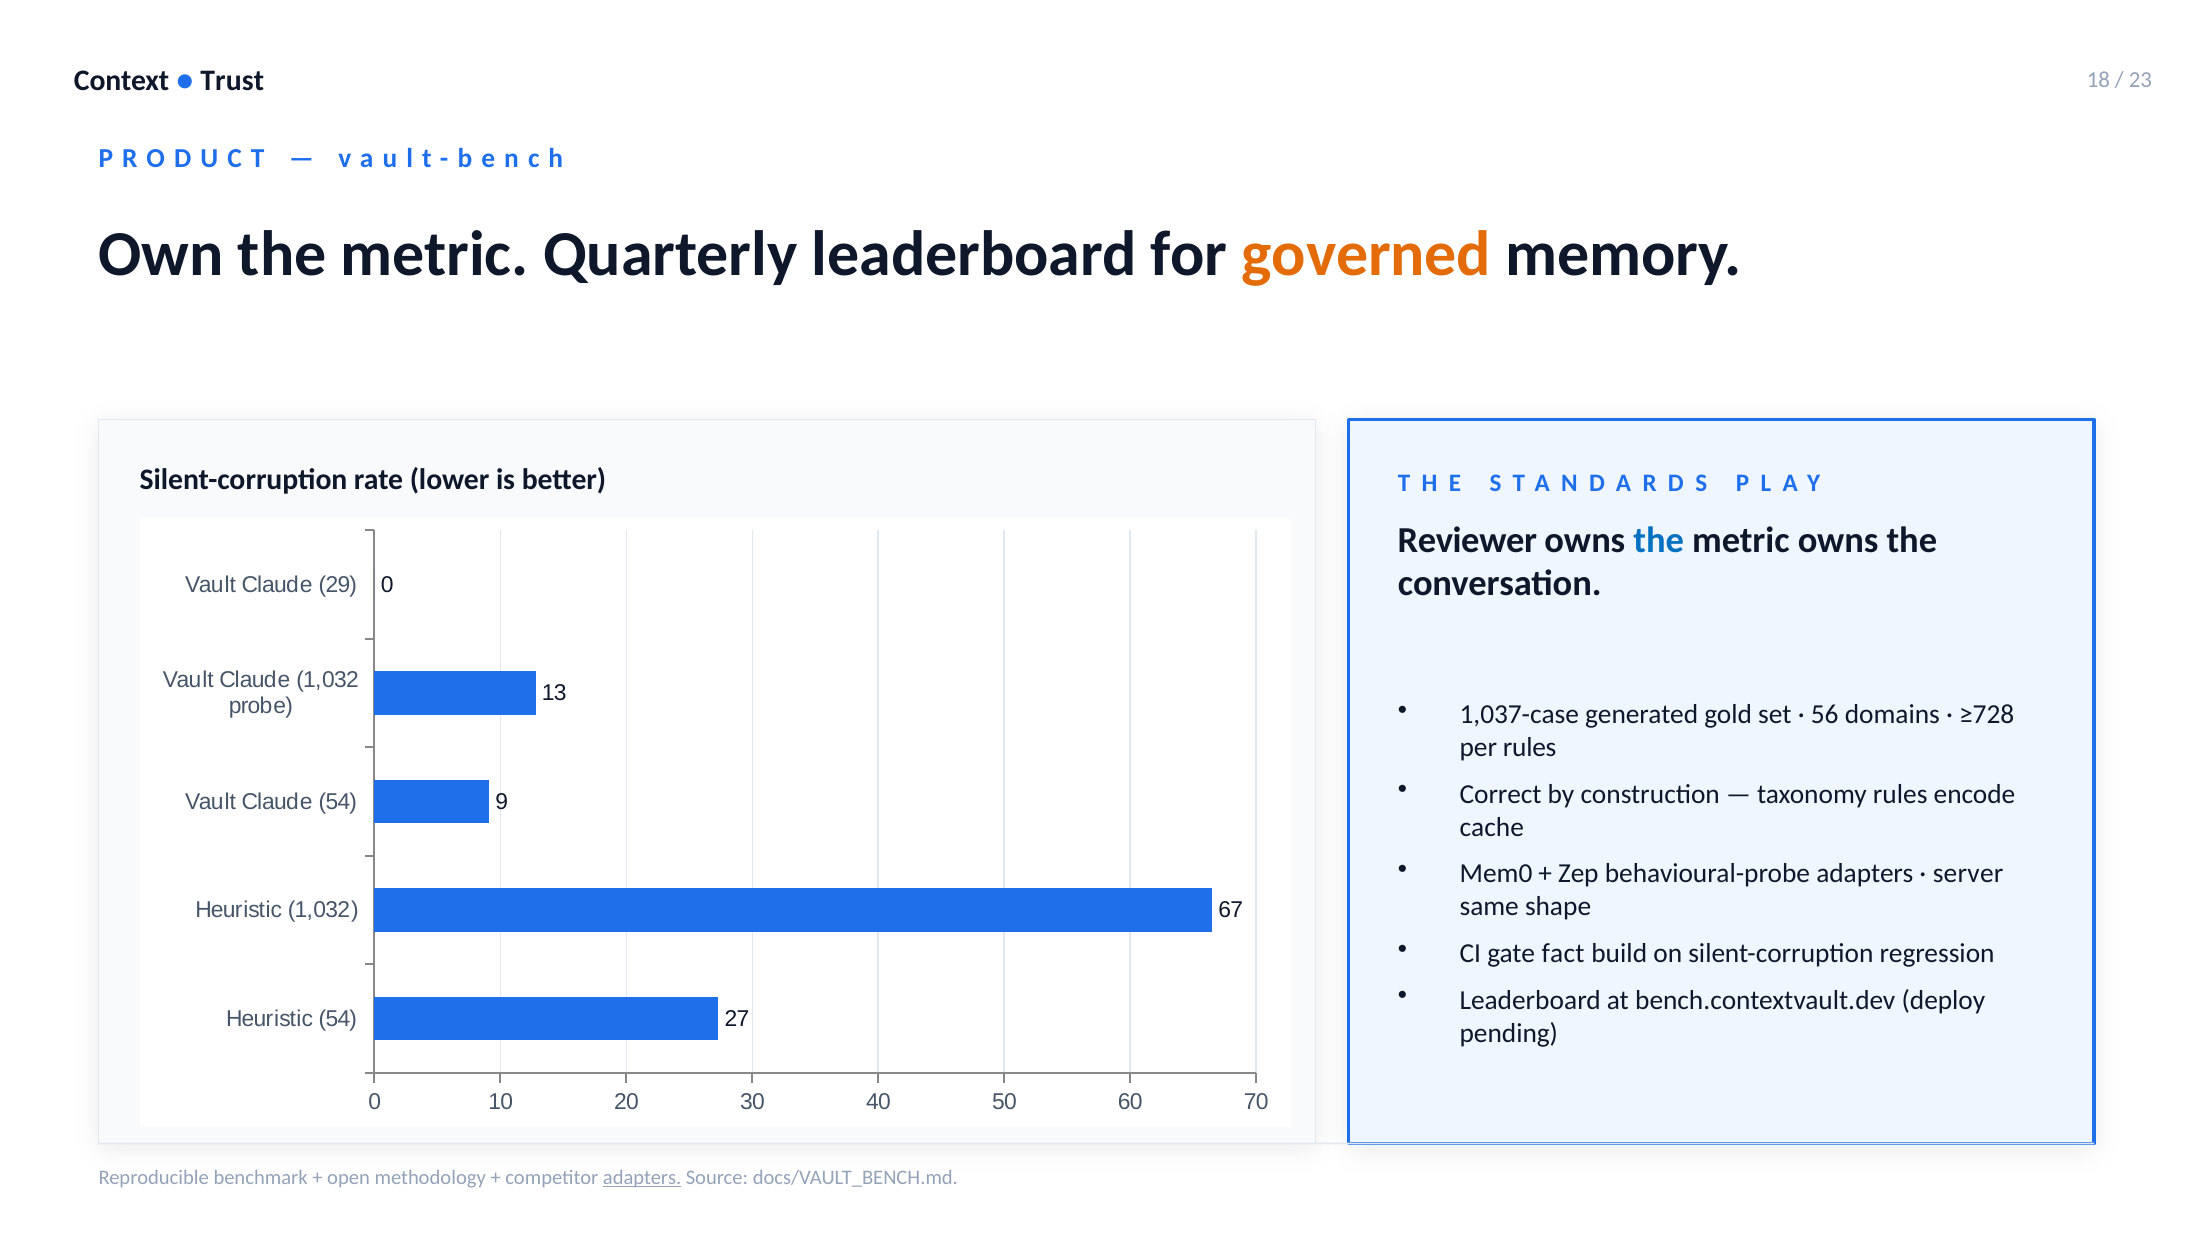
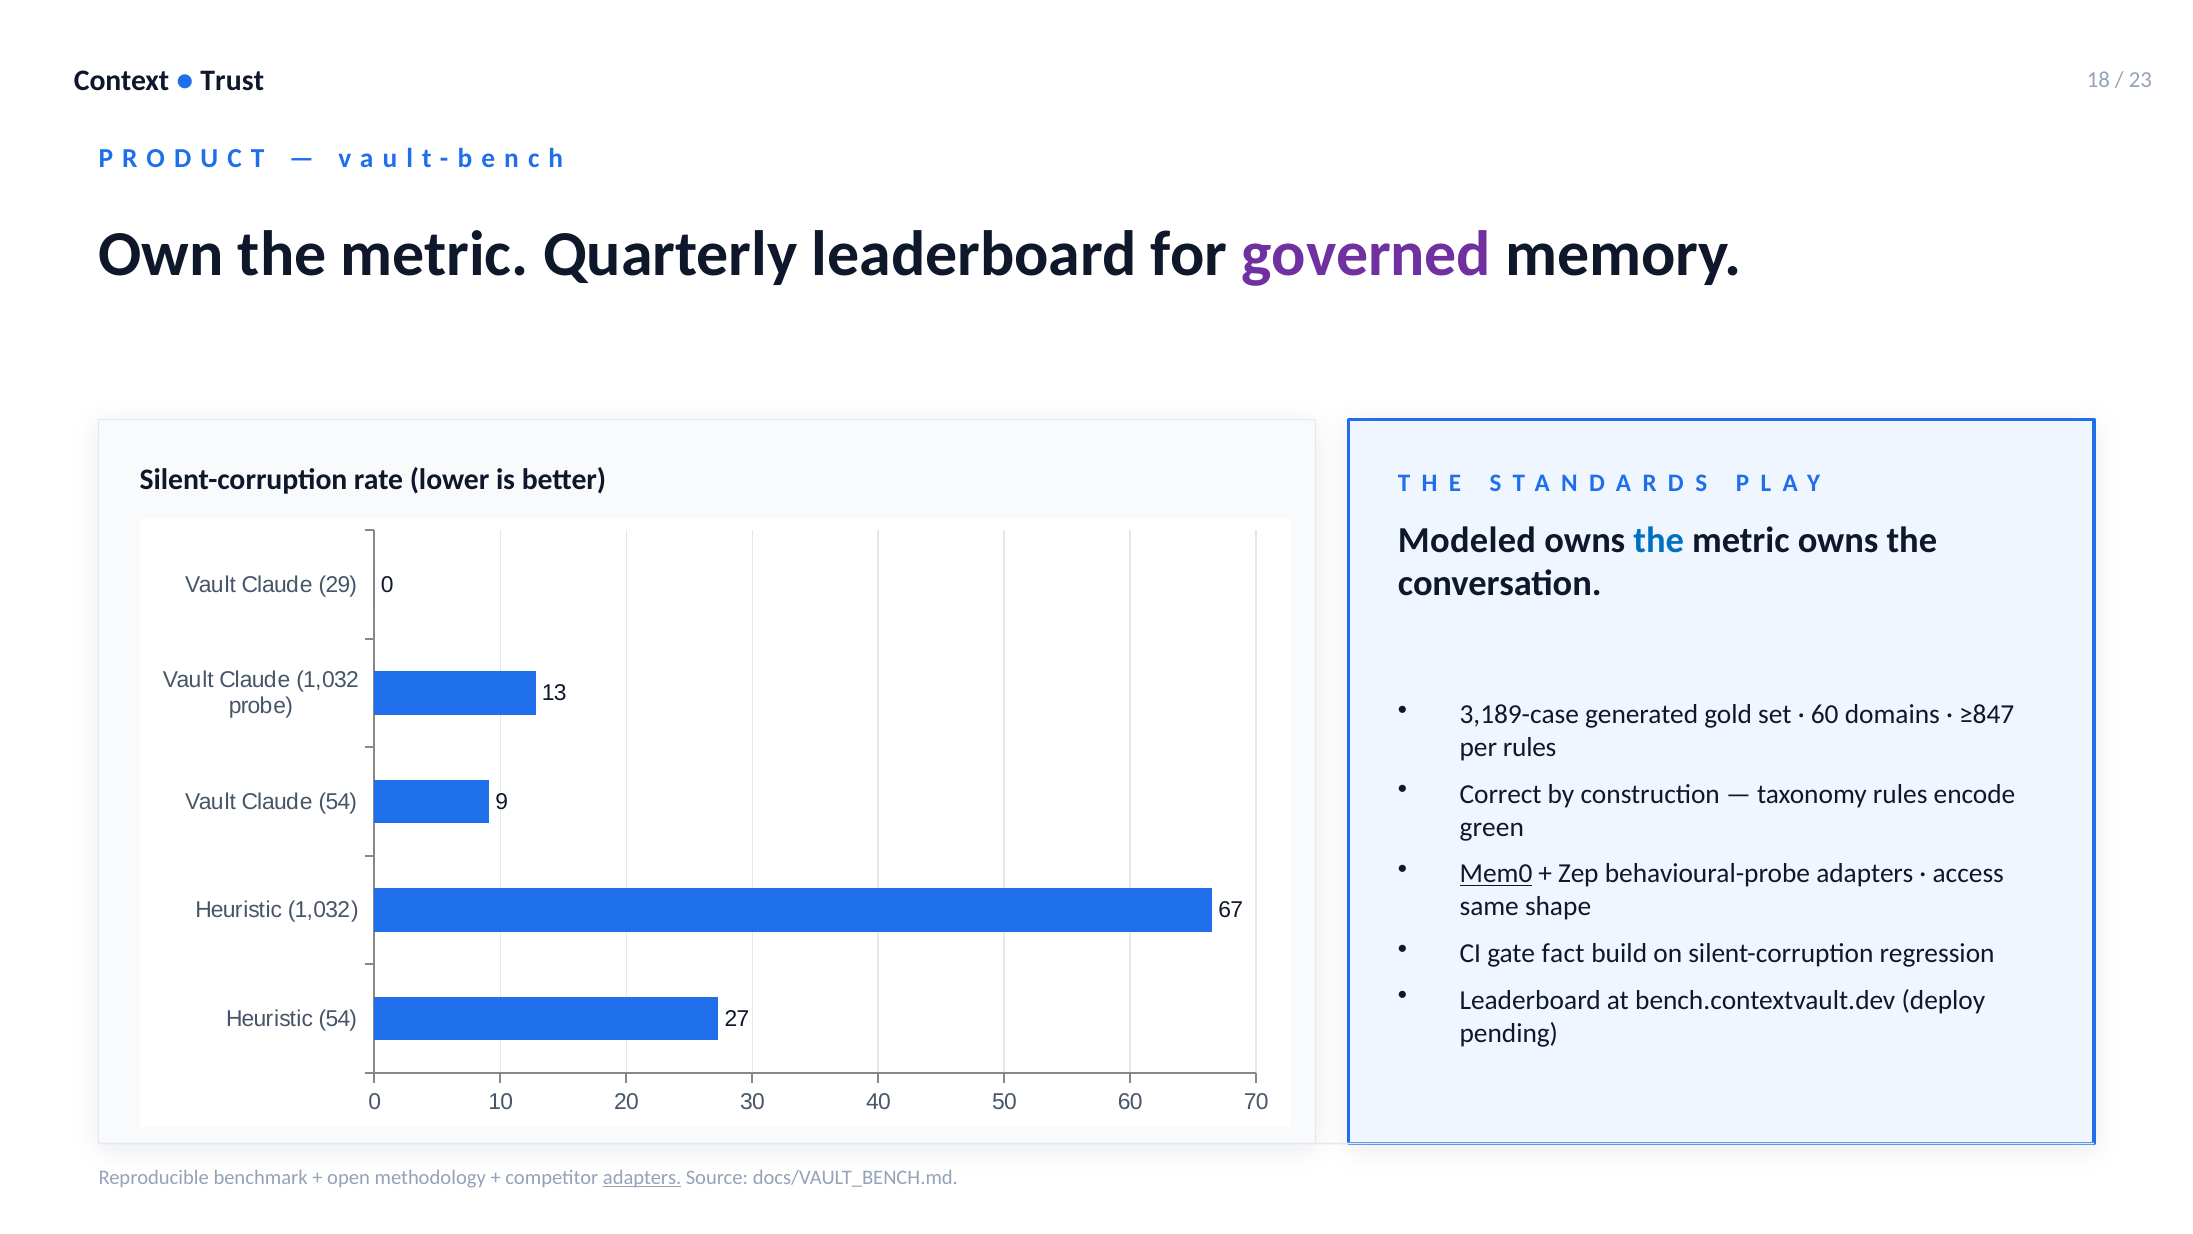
governed colour: orange -> purple (1366, 254)
Reviewer: Reviewer -> Modeled (1467, 540)
1,037-case: 1,037-case -> 3,189-case (1519, 715)
56: 56 -> 60 (1825, 715)
≥728: ≥728 -> ≥847 (1987, 715)
cache: cache -> green (1492, 827)
Mem0 underline: none -> present (1496, 874)
server: server -> access (1968, 874)
